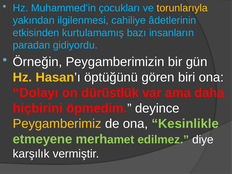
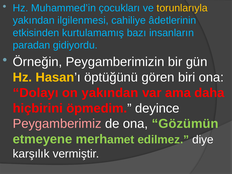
on dürüstlük: dürüstlük -> yakından (110, 93)
Peygamberimiz colour: yellow -> pink (57, 124)
Kesinlikle: Kesinlikle -> Gözümün (185, 124)
